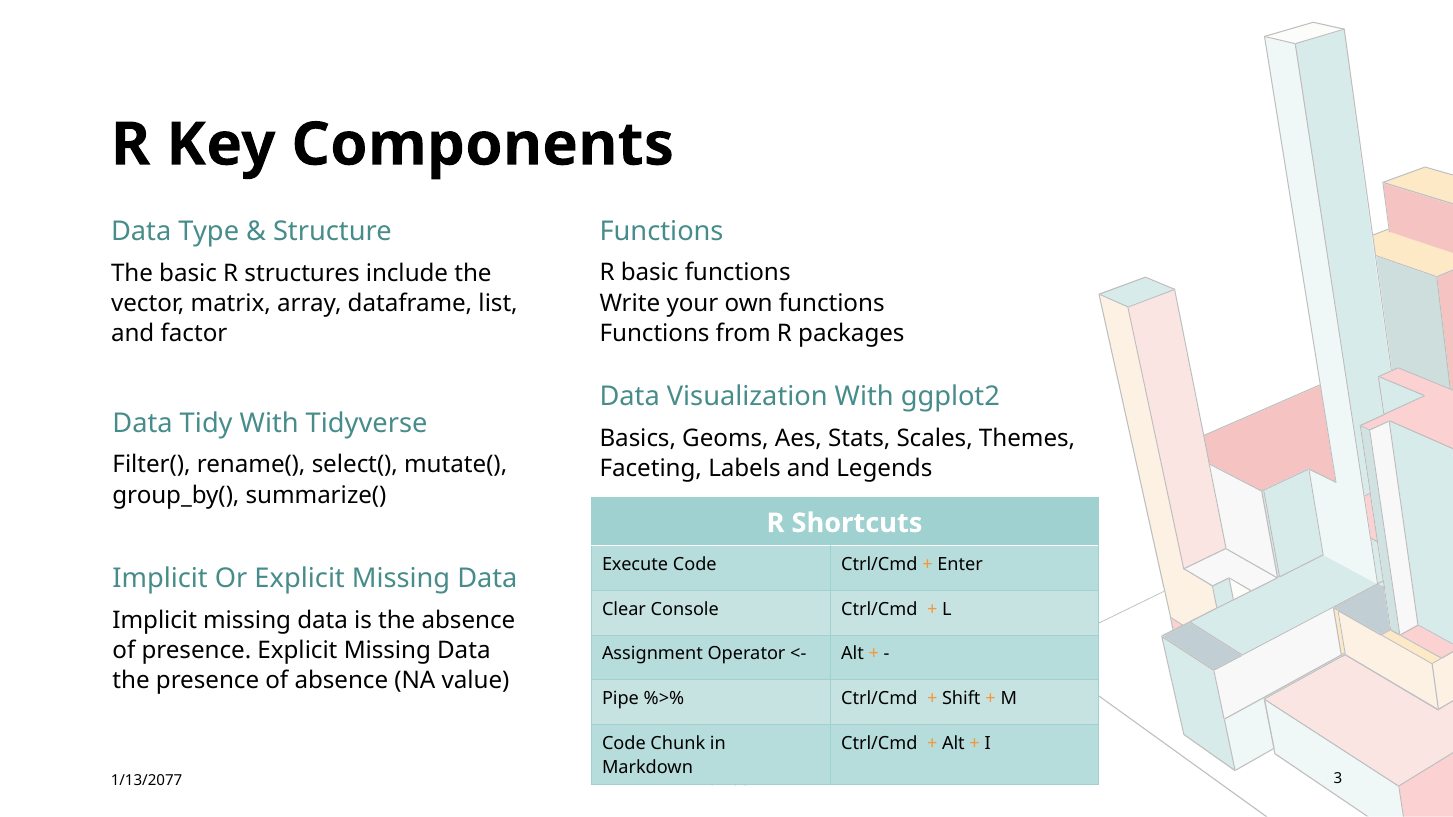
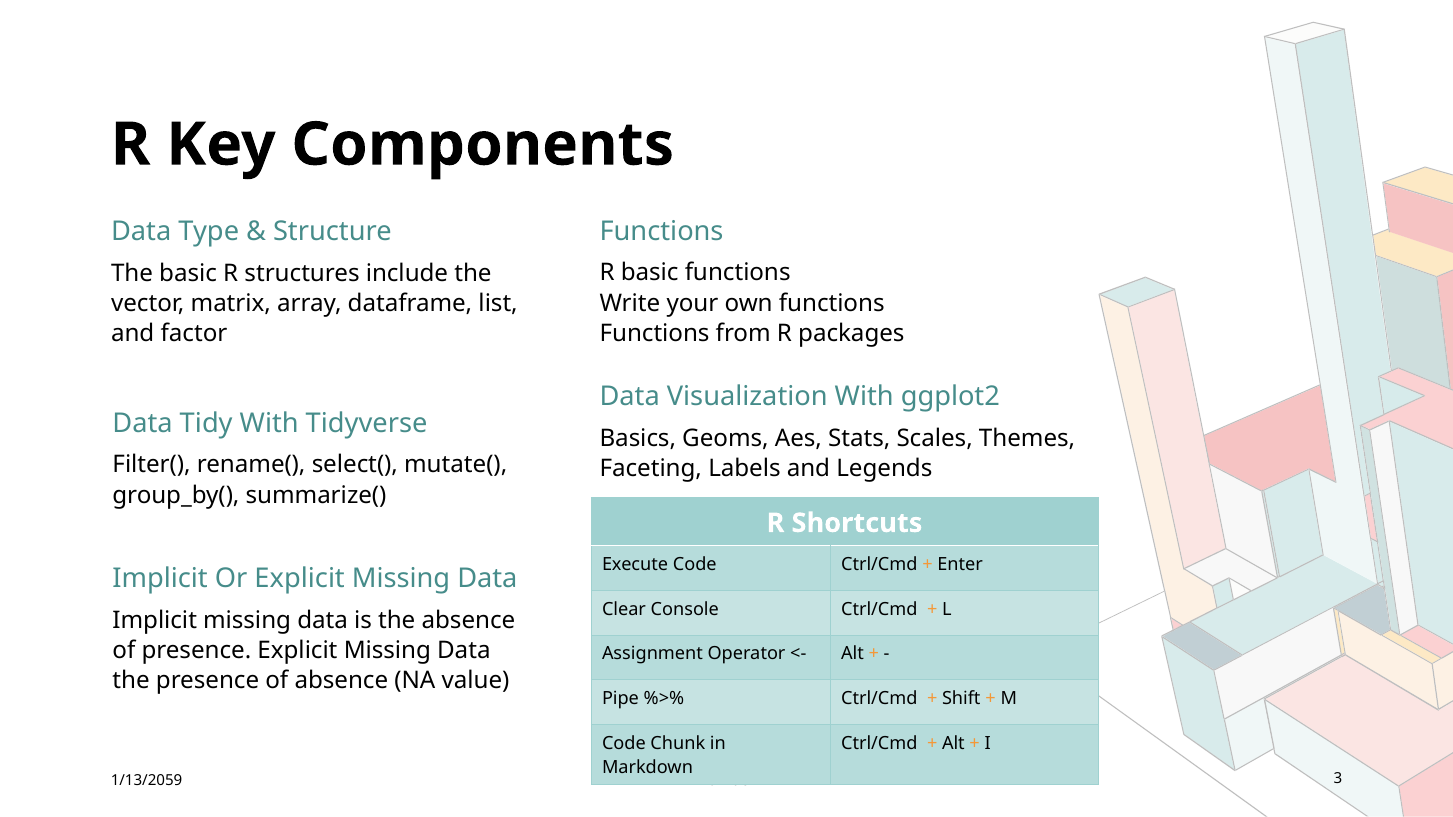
1/13/2077: 1/13/2077 -> 1/13/2059 (147, 780)
